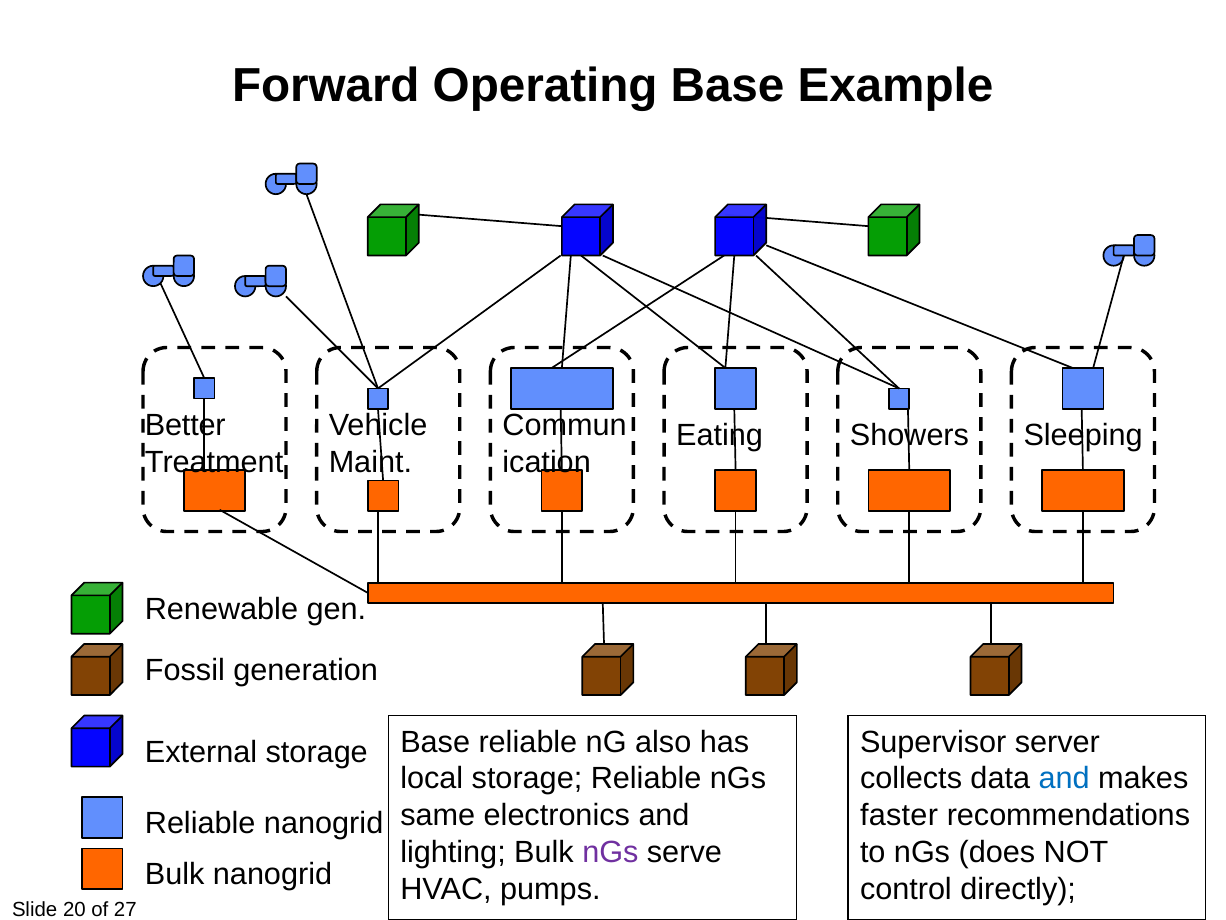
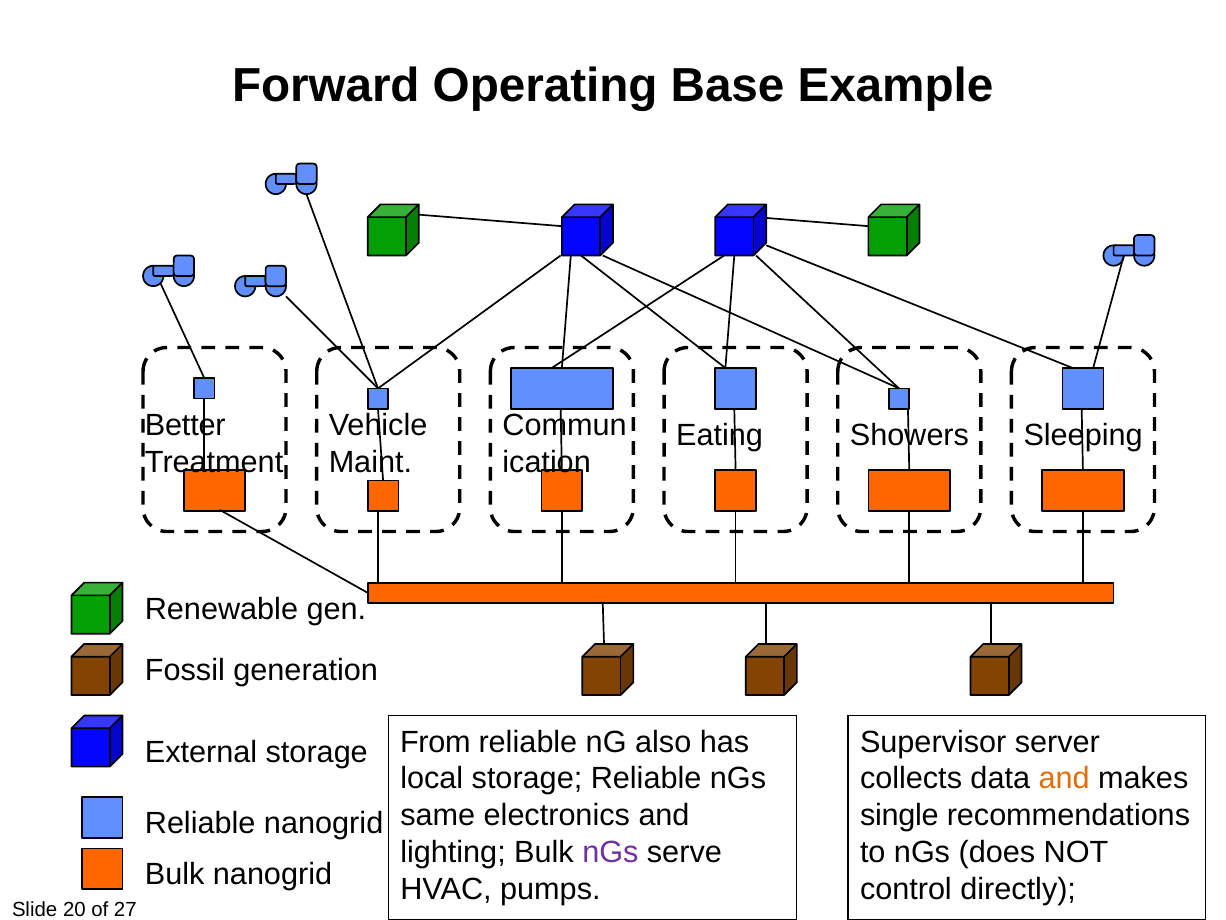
storage Base: Base -> From (435, 742)
and colour: blue -> orange (1064, 778)
faster: faster -> single (899, 815)
